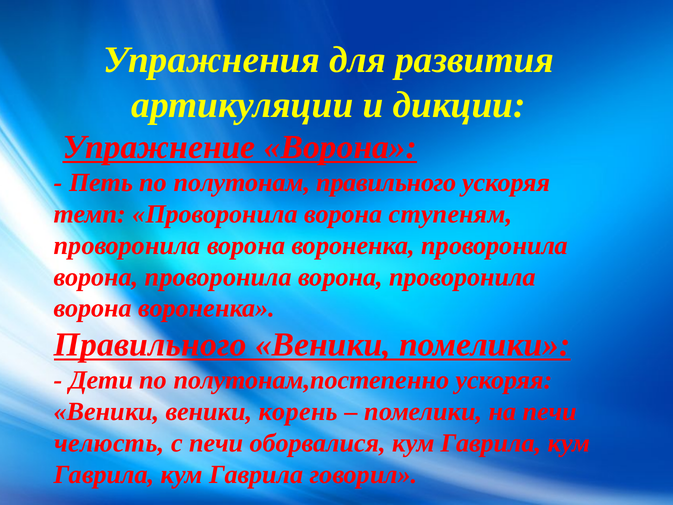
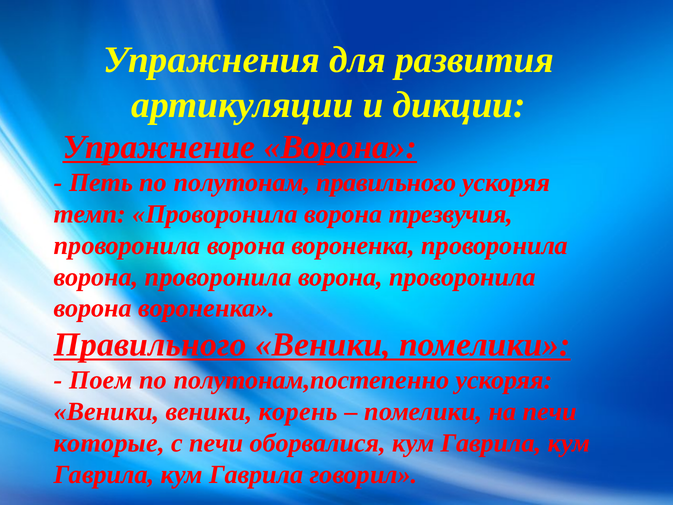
ступеням: ступеням -> трезвучия (451, 214)
Дети: Дети -> Поем (101, 380)
челюсть: челюсть -> которые (109, 443)
